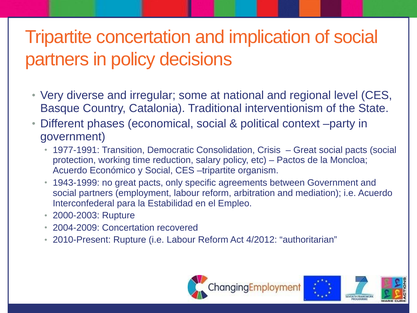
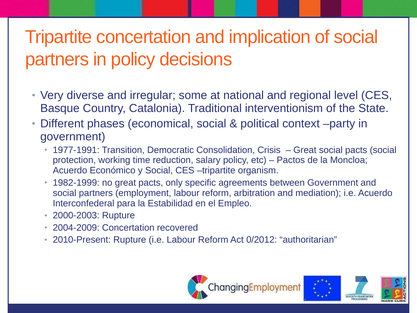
1943-1999: 1943-1999 -> 1982-1999 (76, 183)
4/2012: 4/2012 -> 0/2012 (262, 240)
